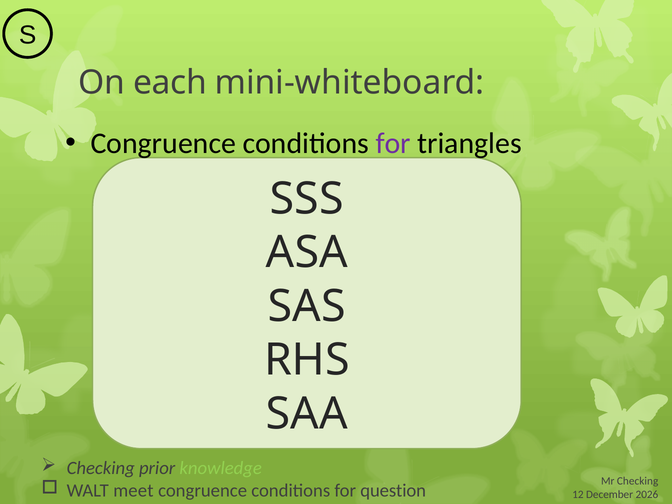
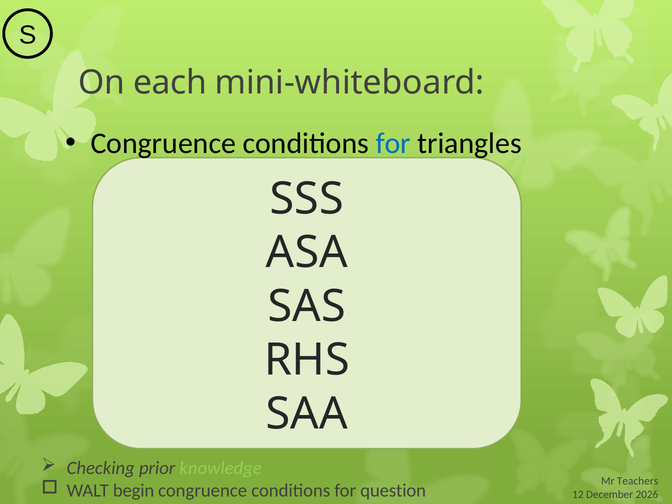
for colour: purple -> blue (393, 143)
Mr Checking: Checking -> Teachers (638, 481)
meet: meet -> begin (134, 491)
